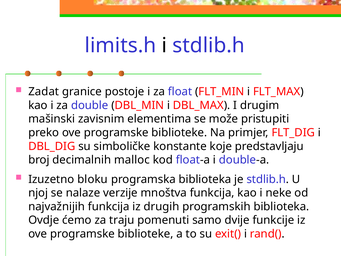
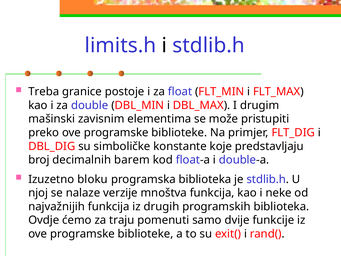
Zadat: Zadat -> Treba (44, 92)
malloc: malloc -> barem (132, 160)
